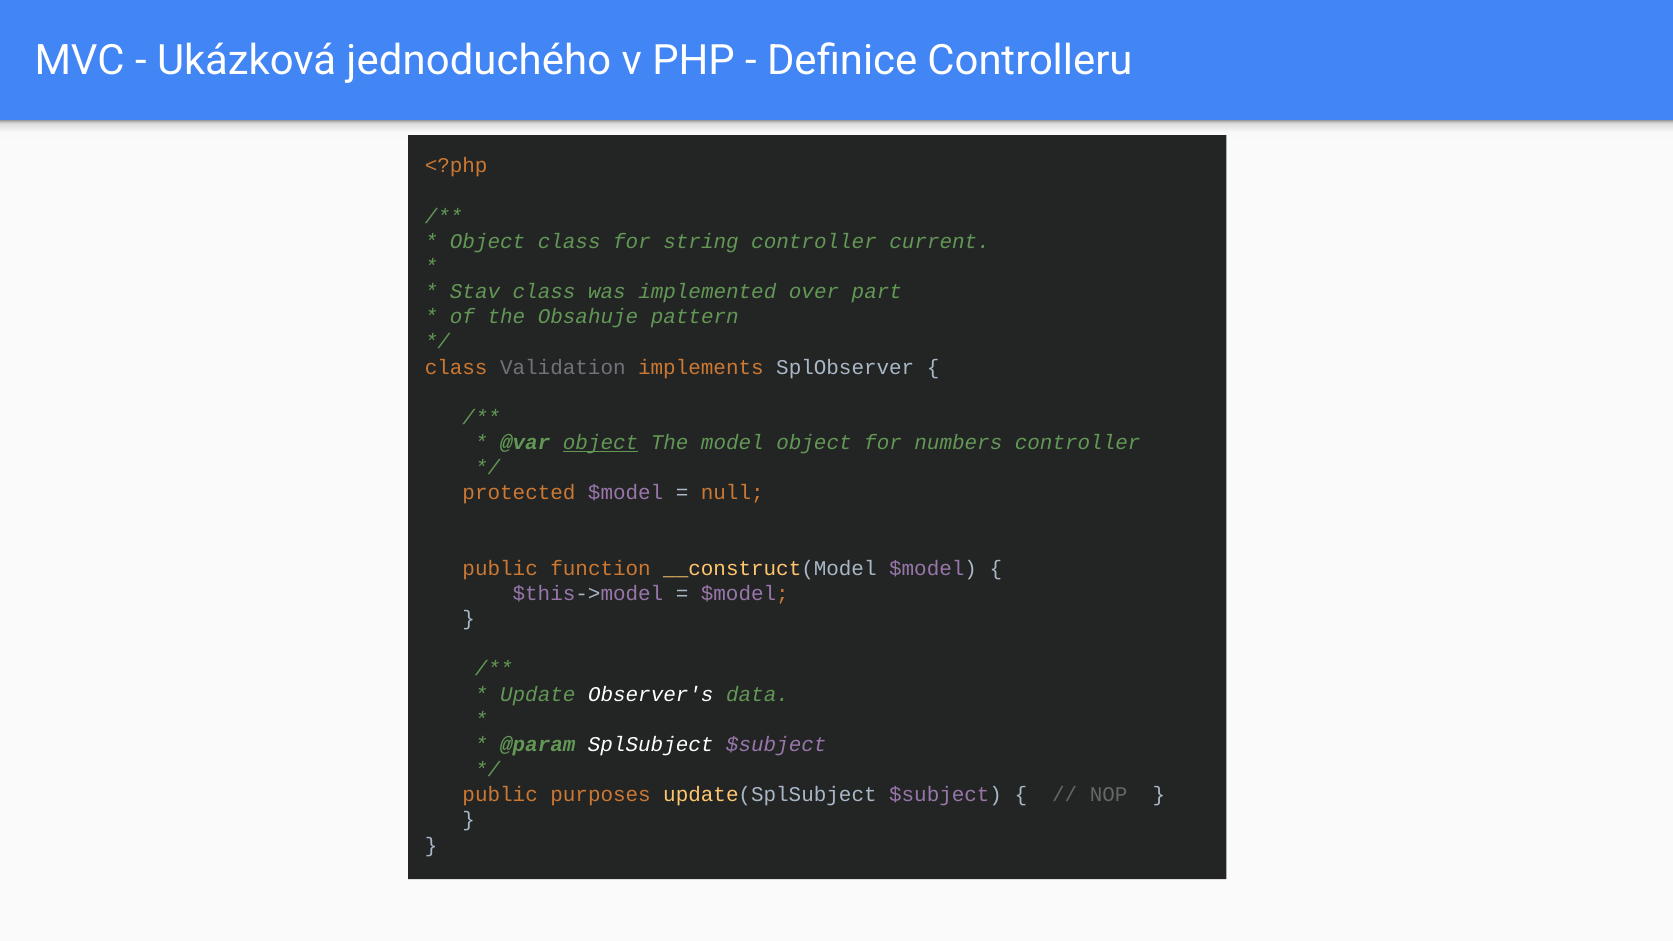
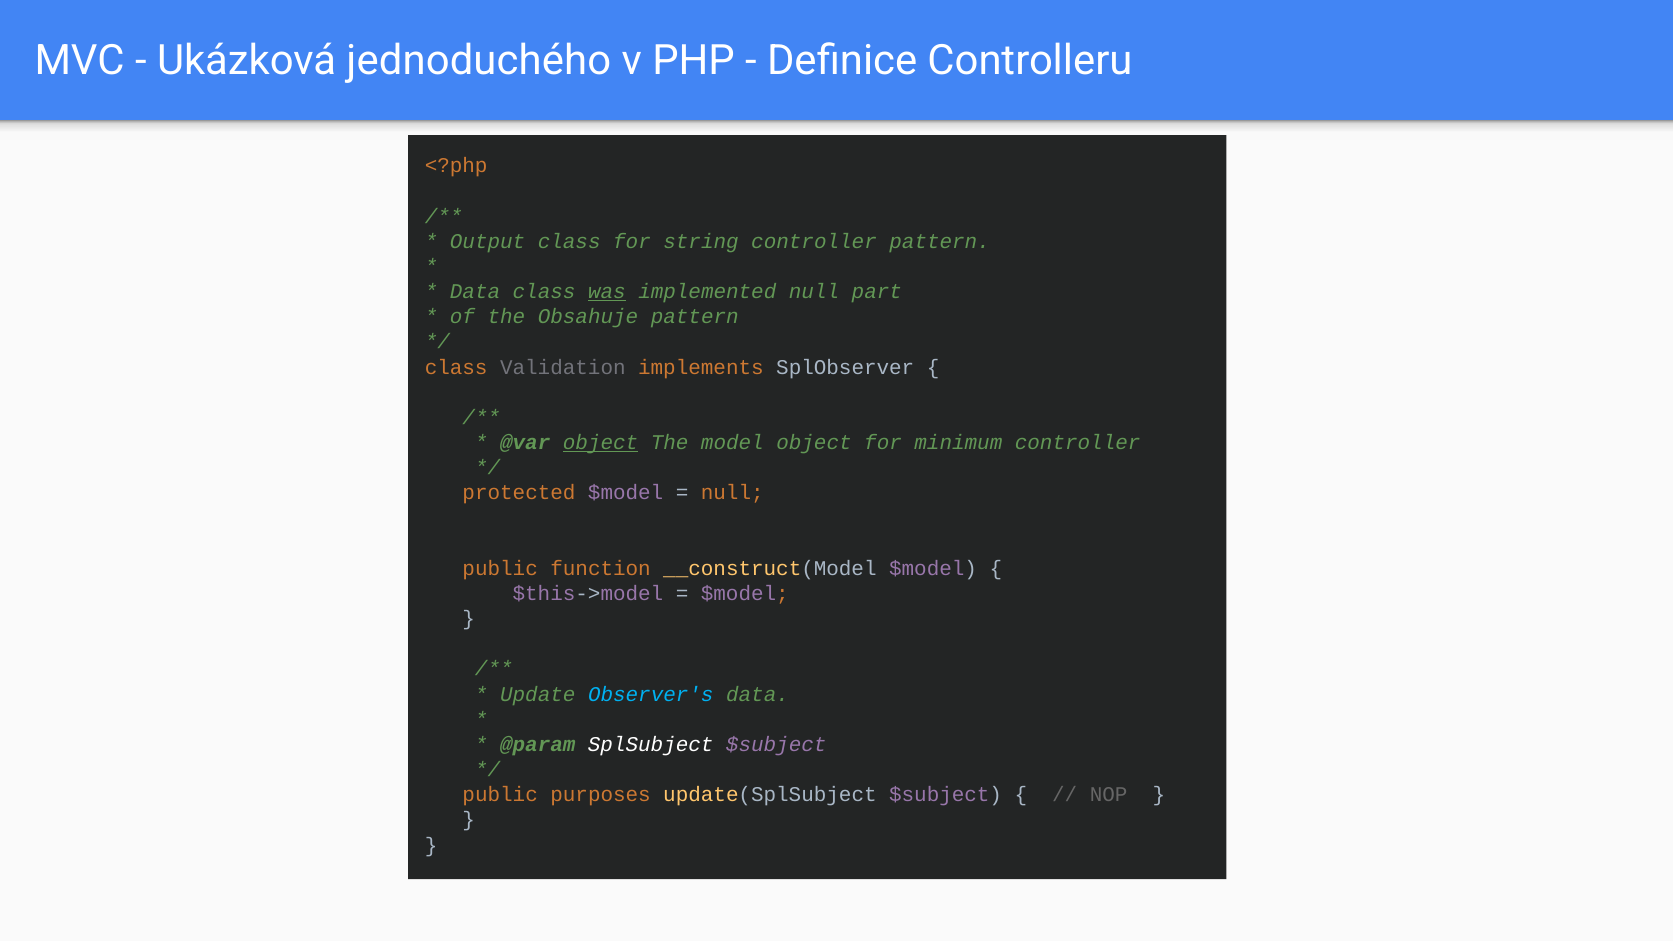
Object: Object -> Output (488, 241)
controller current: current -> pattern (940, 241)
Stav: Stav -> Data (475, 292)
was underline: none -> present (607, 292)
implemented over: over -> null (814, 292)
numbers: numbers -> minimum (958, 443)
Observer's colour: white -> light blue (651, 694)
